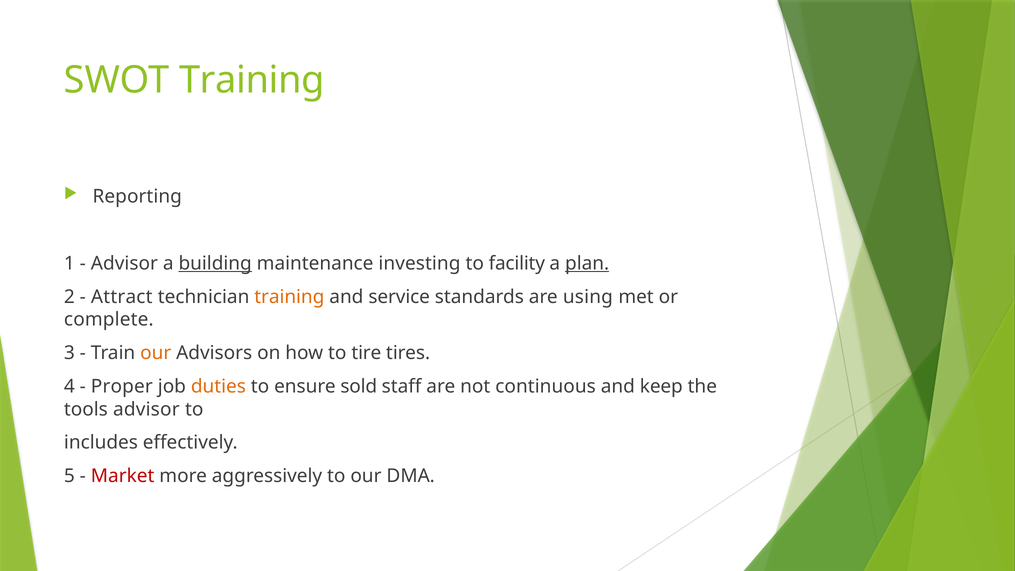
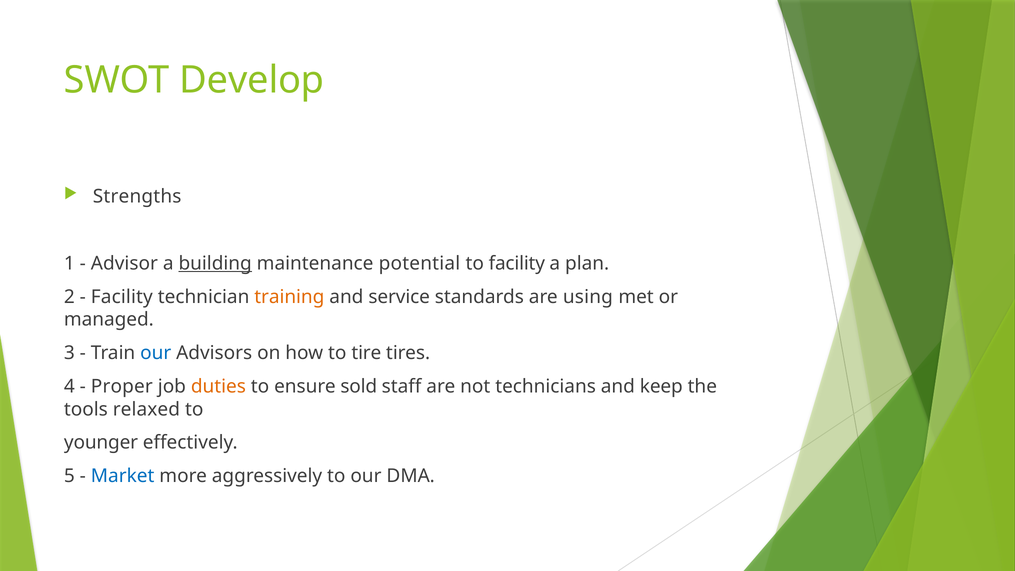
SWOT Training: Training -> Develop (252, 80)
Reporting: Reporting -> Strengths (137, 196)
investing: investing -> potential (419, 263)
plan underline: present -> none (587, 263)
Attract: Attract -> Facility (122, 297)
complete: complete -> managed (109, 320)
our colour: orange -> blue (156, 353)
continuous: continuous -> technicians (546, 386)
tools advisor: advisor -> relaxed (146, 409)
includes: includes -> younger (101, 443)
Market colour: red -> blue (123, 476)
